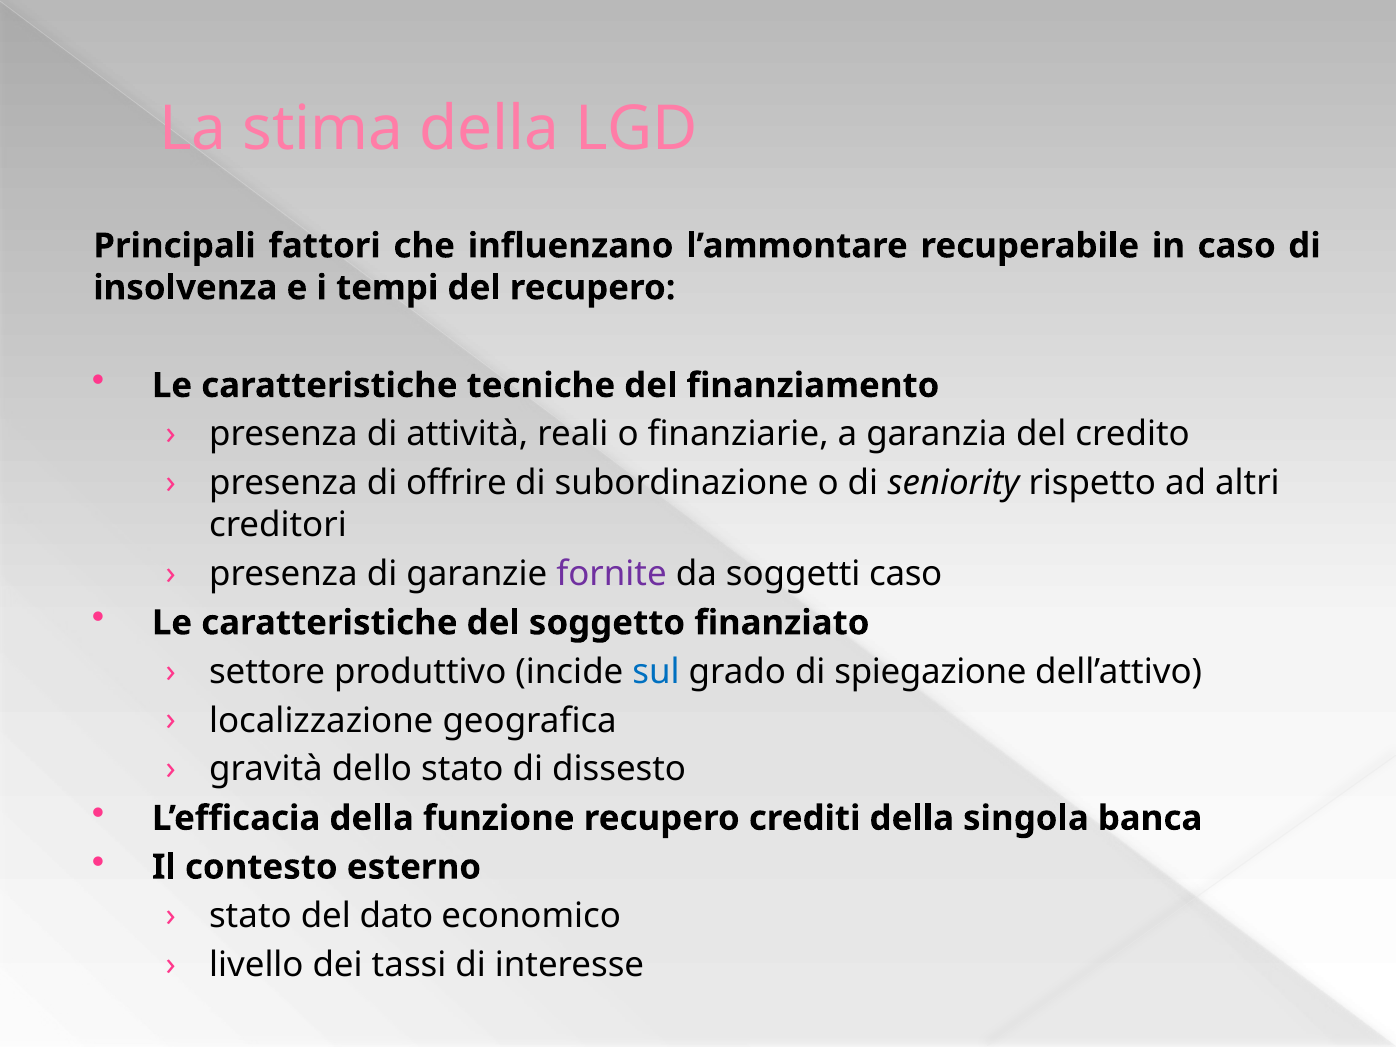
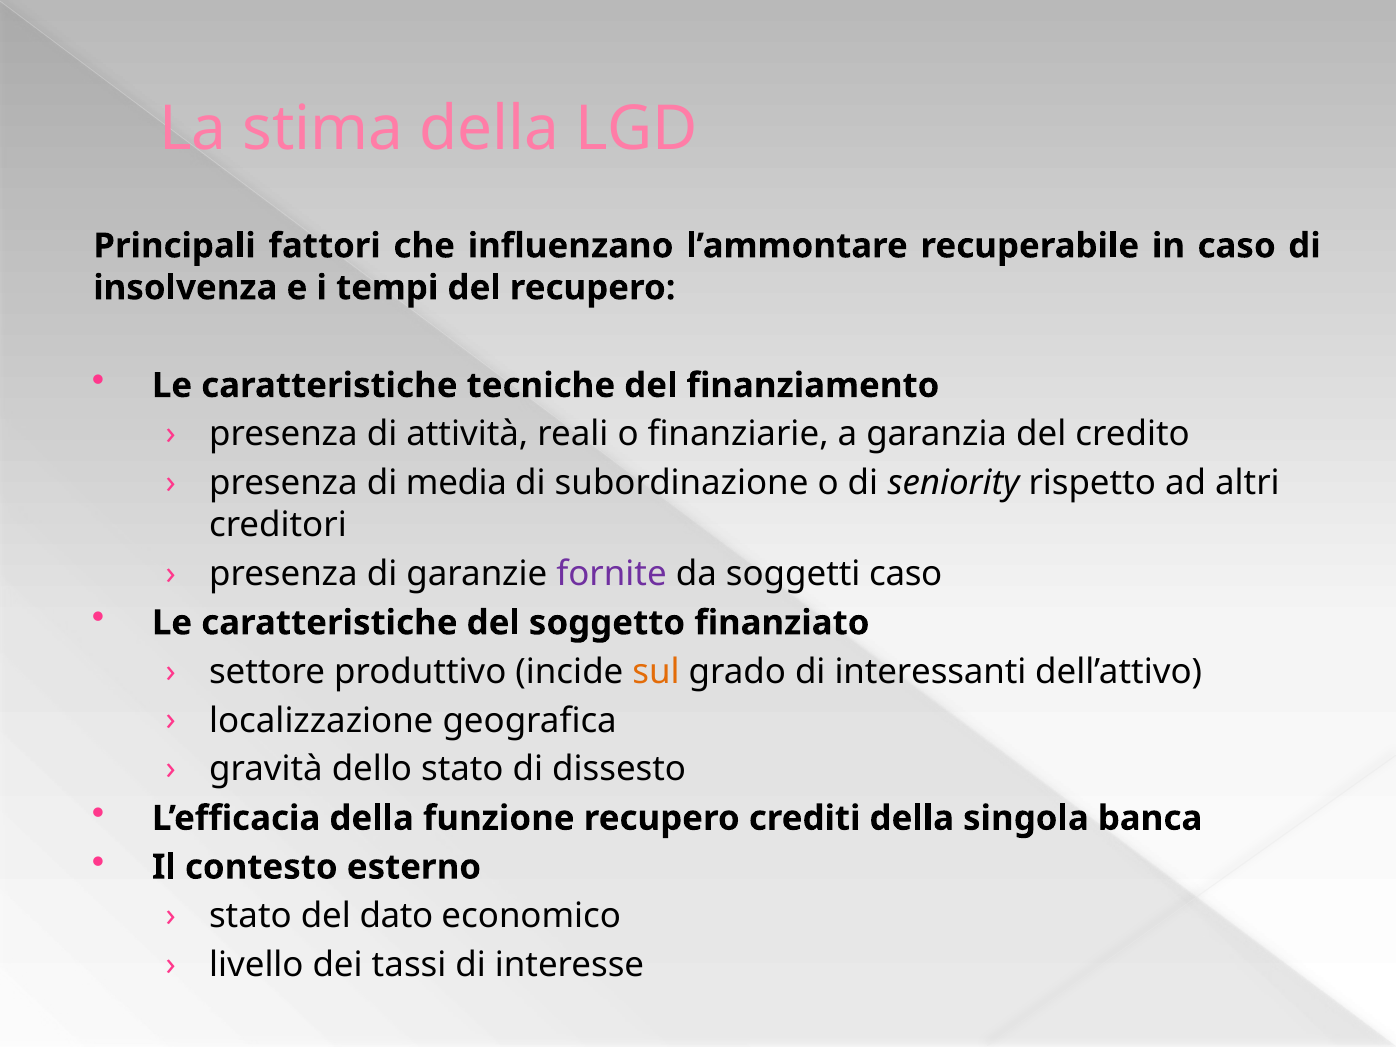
offrire: offrire -> media (456, 483)
sul colour: blue -> orange (656, 672)
spiegazione: spiegazione -> interessanti (930, 672)
